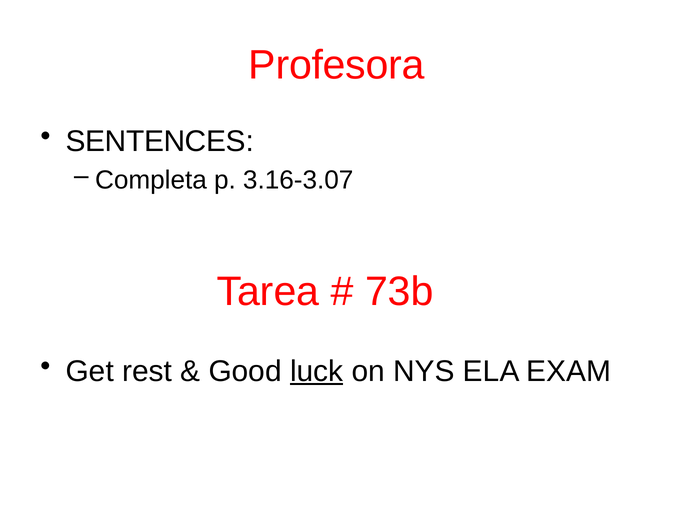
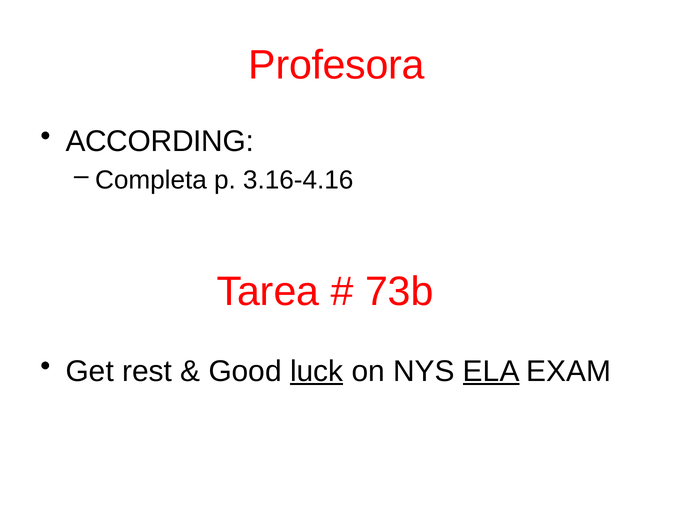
SENTENCES: SENTENCES -> ACCORDING (160, 141)
3.16-3.07: 3.16-3.07 -> 3.16-4.16 (298, 180)
ELA underline: none -> present (491, 371)
